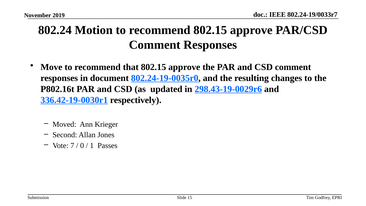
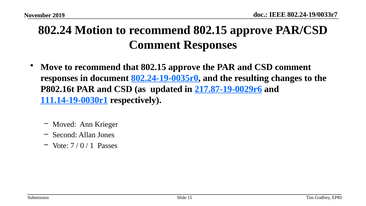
298.43-19-0029r6: 298.43-19-0029r6 -> 217.87-19-0029r6 (228, 89)
336.42-19-0030r1: 336.42-19-0030r1 -> 111.14-19-0030r1 (74, 100)
